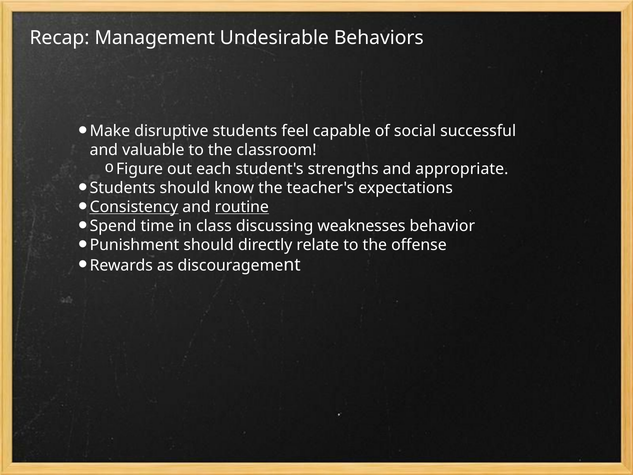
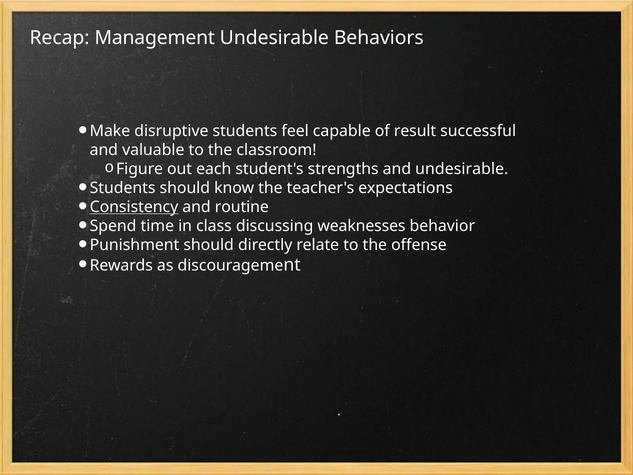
social: social -> result (415, 131)
and appropriate: appropriate -> undesirable (462, 169)
routine underline: present -> none (242, 207)
